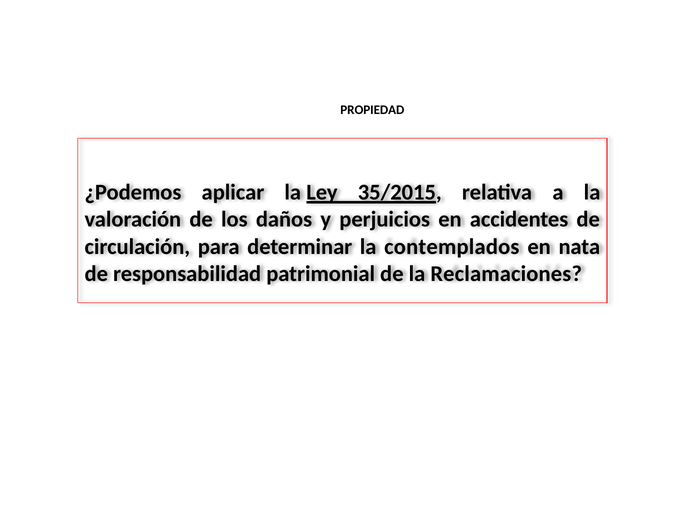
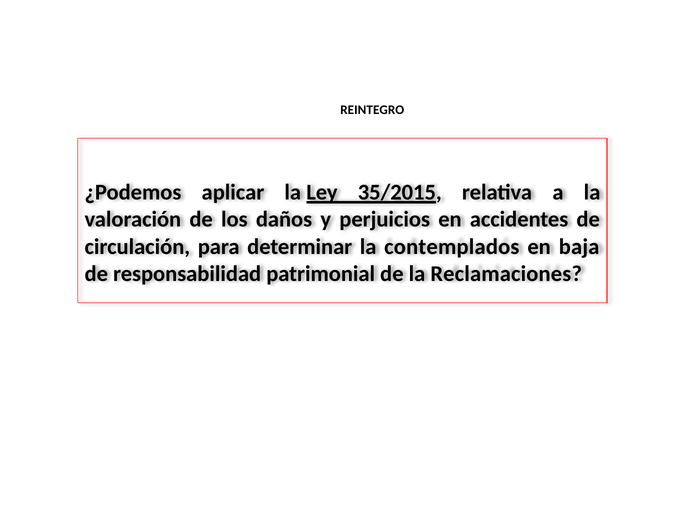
PROPIEDAD: PROPIEDAD -> REINTEGRO (372, 110)
nata: nata -> baja (579, 246)
